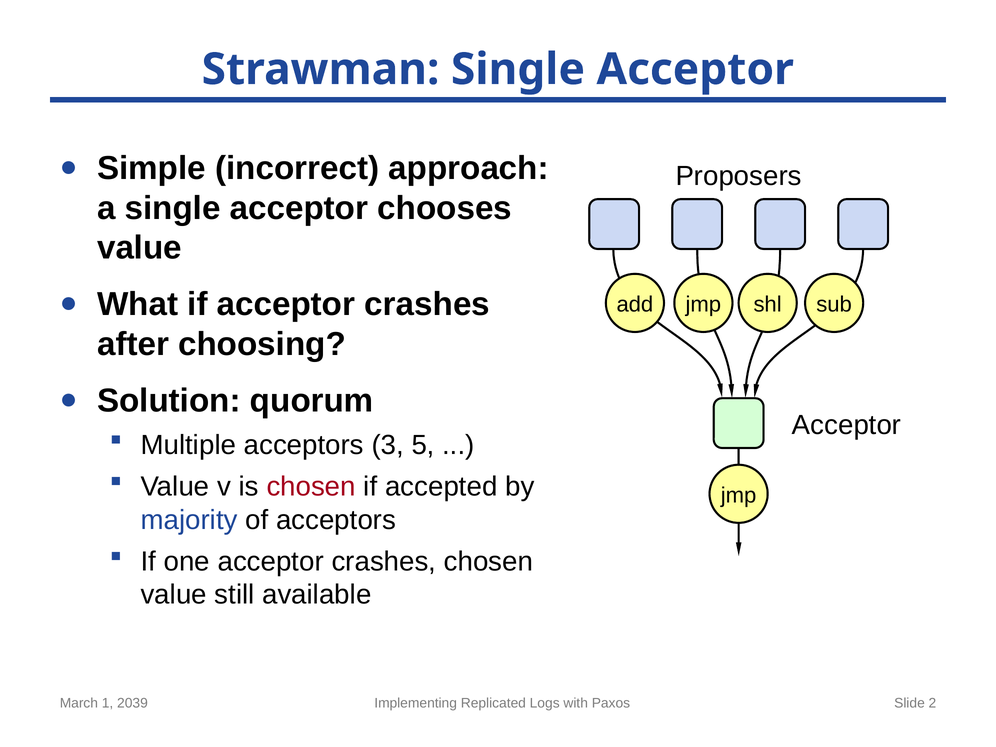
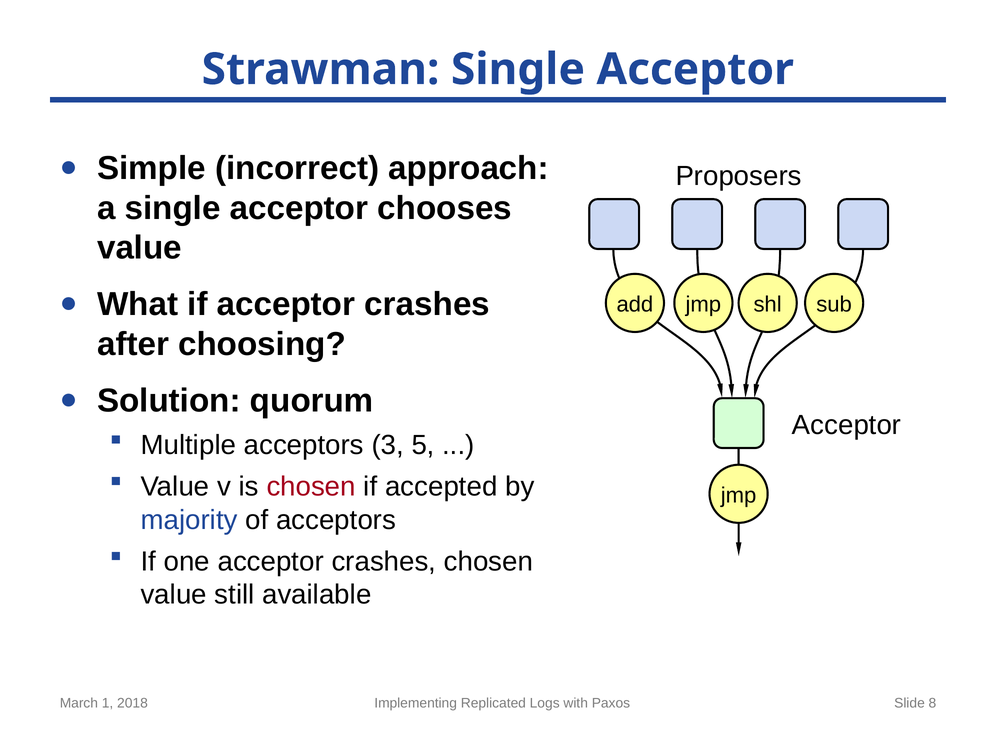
2039: 2039 -> 2018 (132, 703)
2: 2 -> 8 (932, 703)
